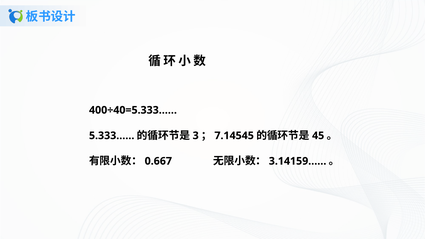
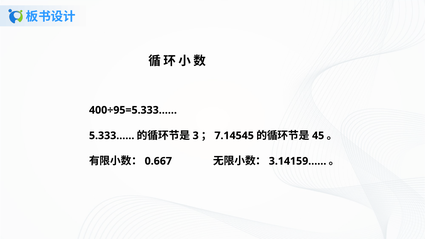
400÷40=5.333……: 400÷40=5.333…… -> 400÷95=5.333…… (133, 110)
